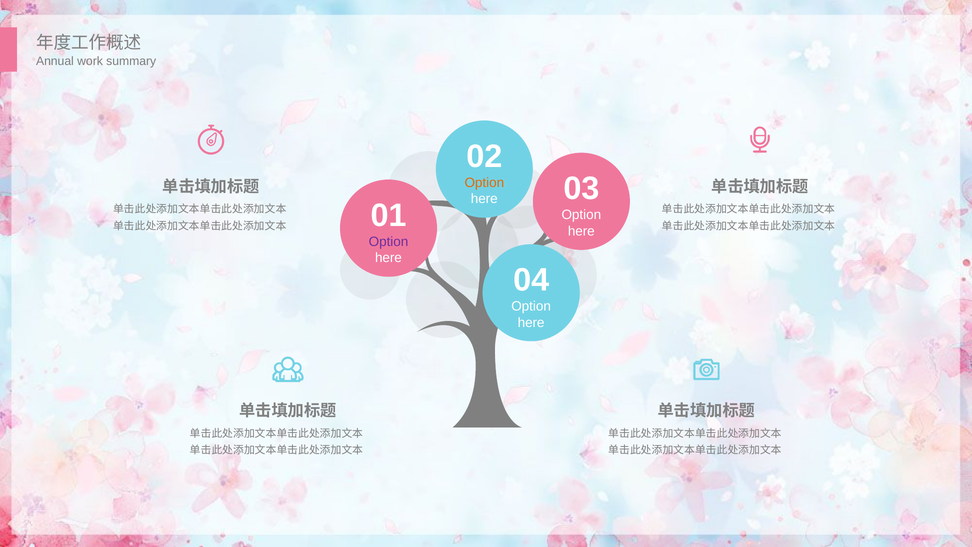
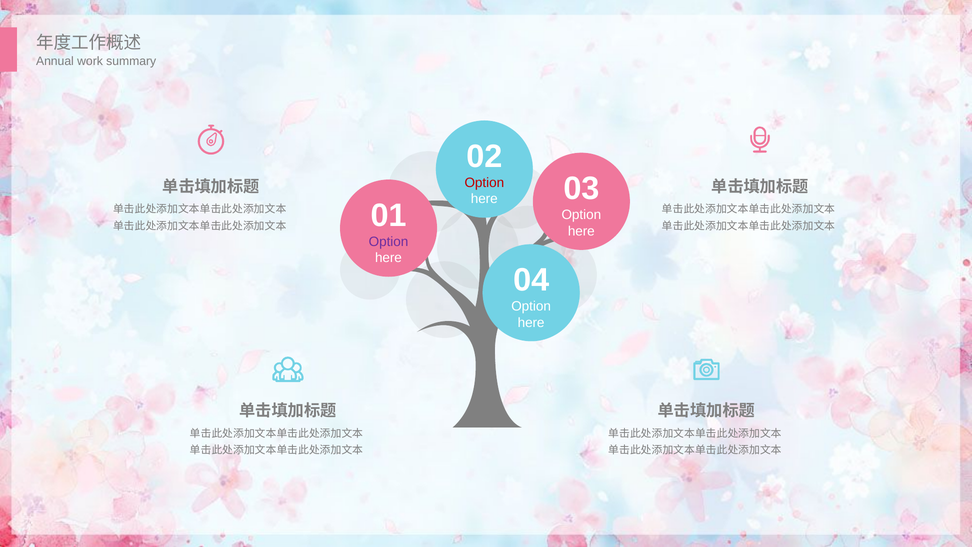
Option colour: orange -> red (484, 183)
